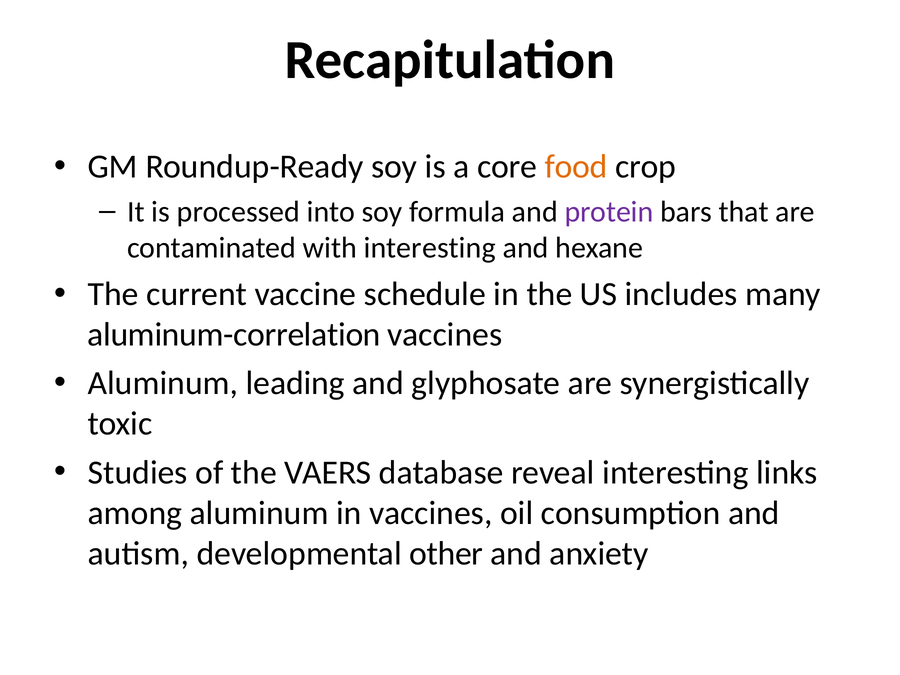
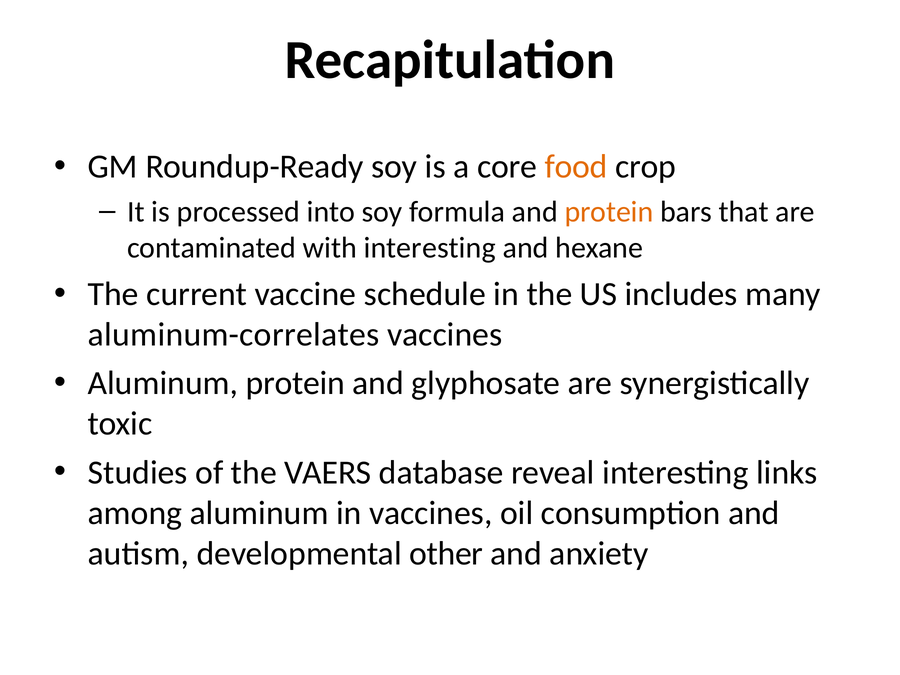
protein colour: purple -> orange (609, 212)
aluminum-correlation: aluminum-correlation -> aluminum-correlates (234, 335)
Aluminum leading: leading -> protein (295, 383)
